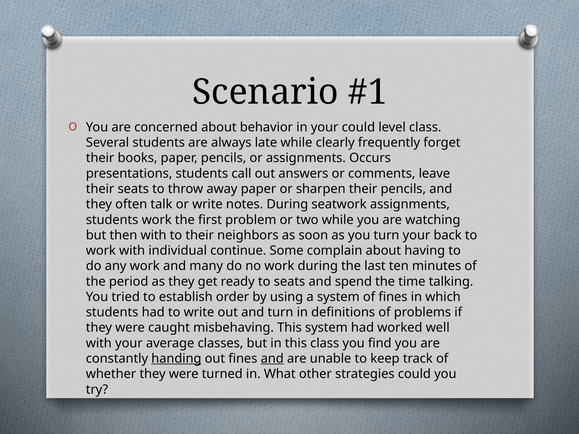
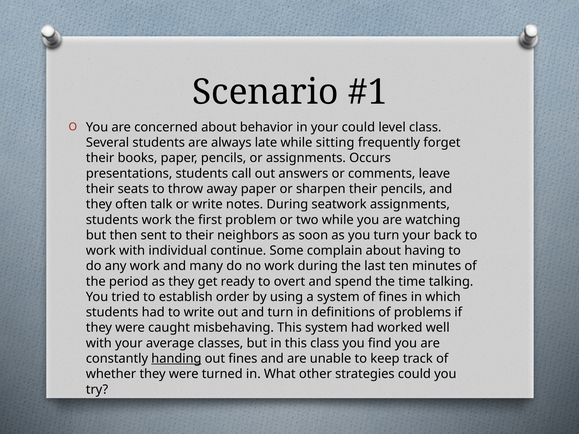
clearly: clearly -> sitting (335, 143)
then with: with -> sent (154, 235)
to seats: seats -> overt (289, 282)
and underline: present -> none (272, 359)
